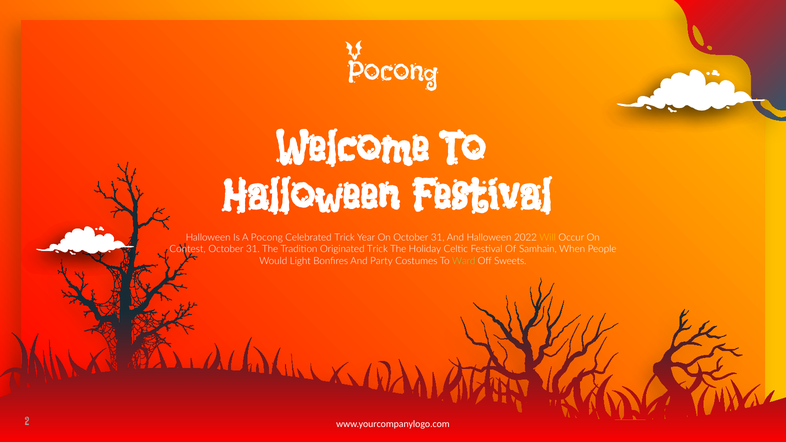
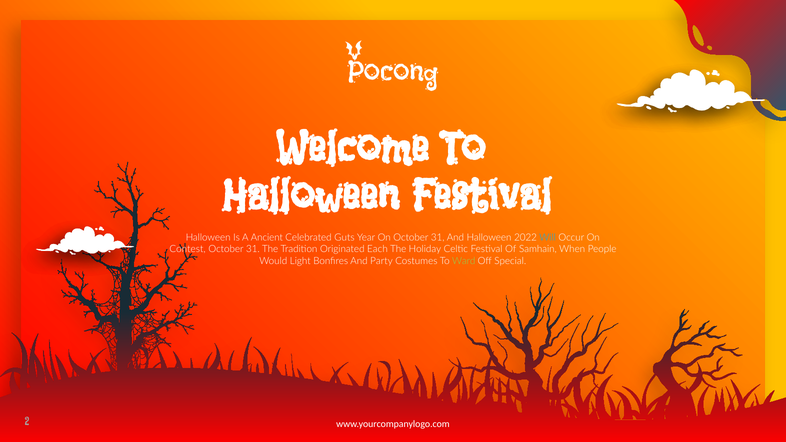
A Pocong: Pocong -> Ancient (267, 237)
Celebrated Trick: Trick -> Guts (344, 237)
Will colour: yellow -> light blue (548, 237)
Originated Trick: Trick -> Each (377, 249)
Sweets: Sweets -> Special (510, 261)
